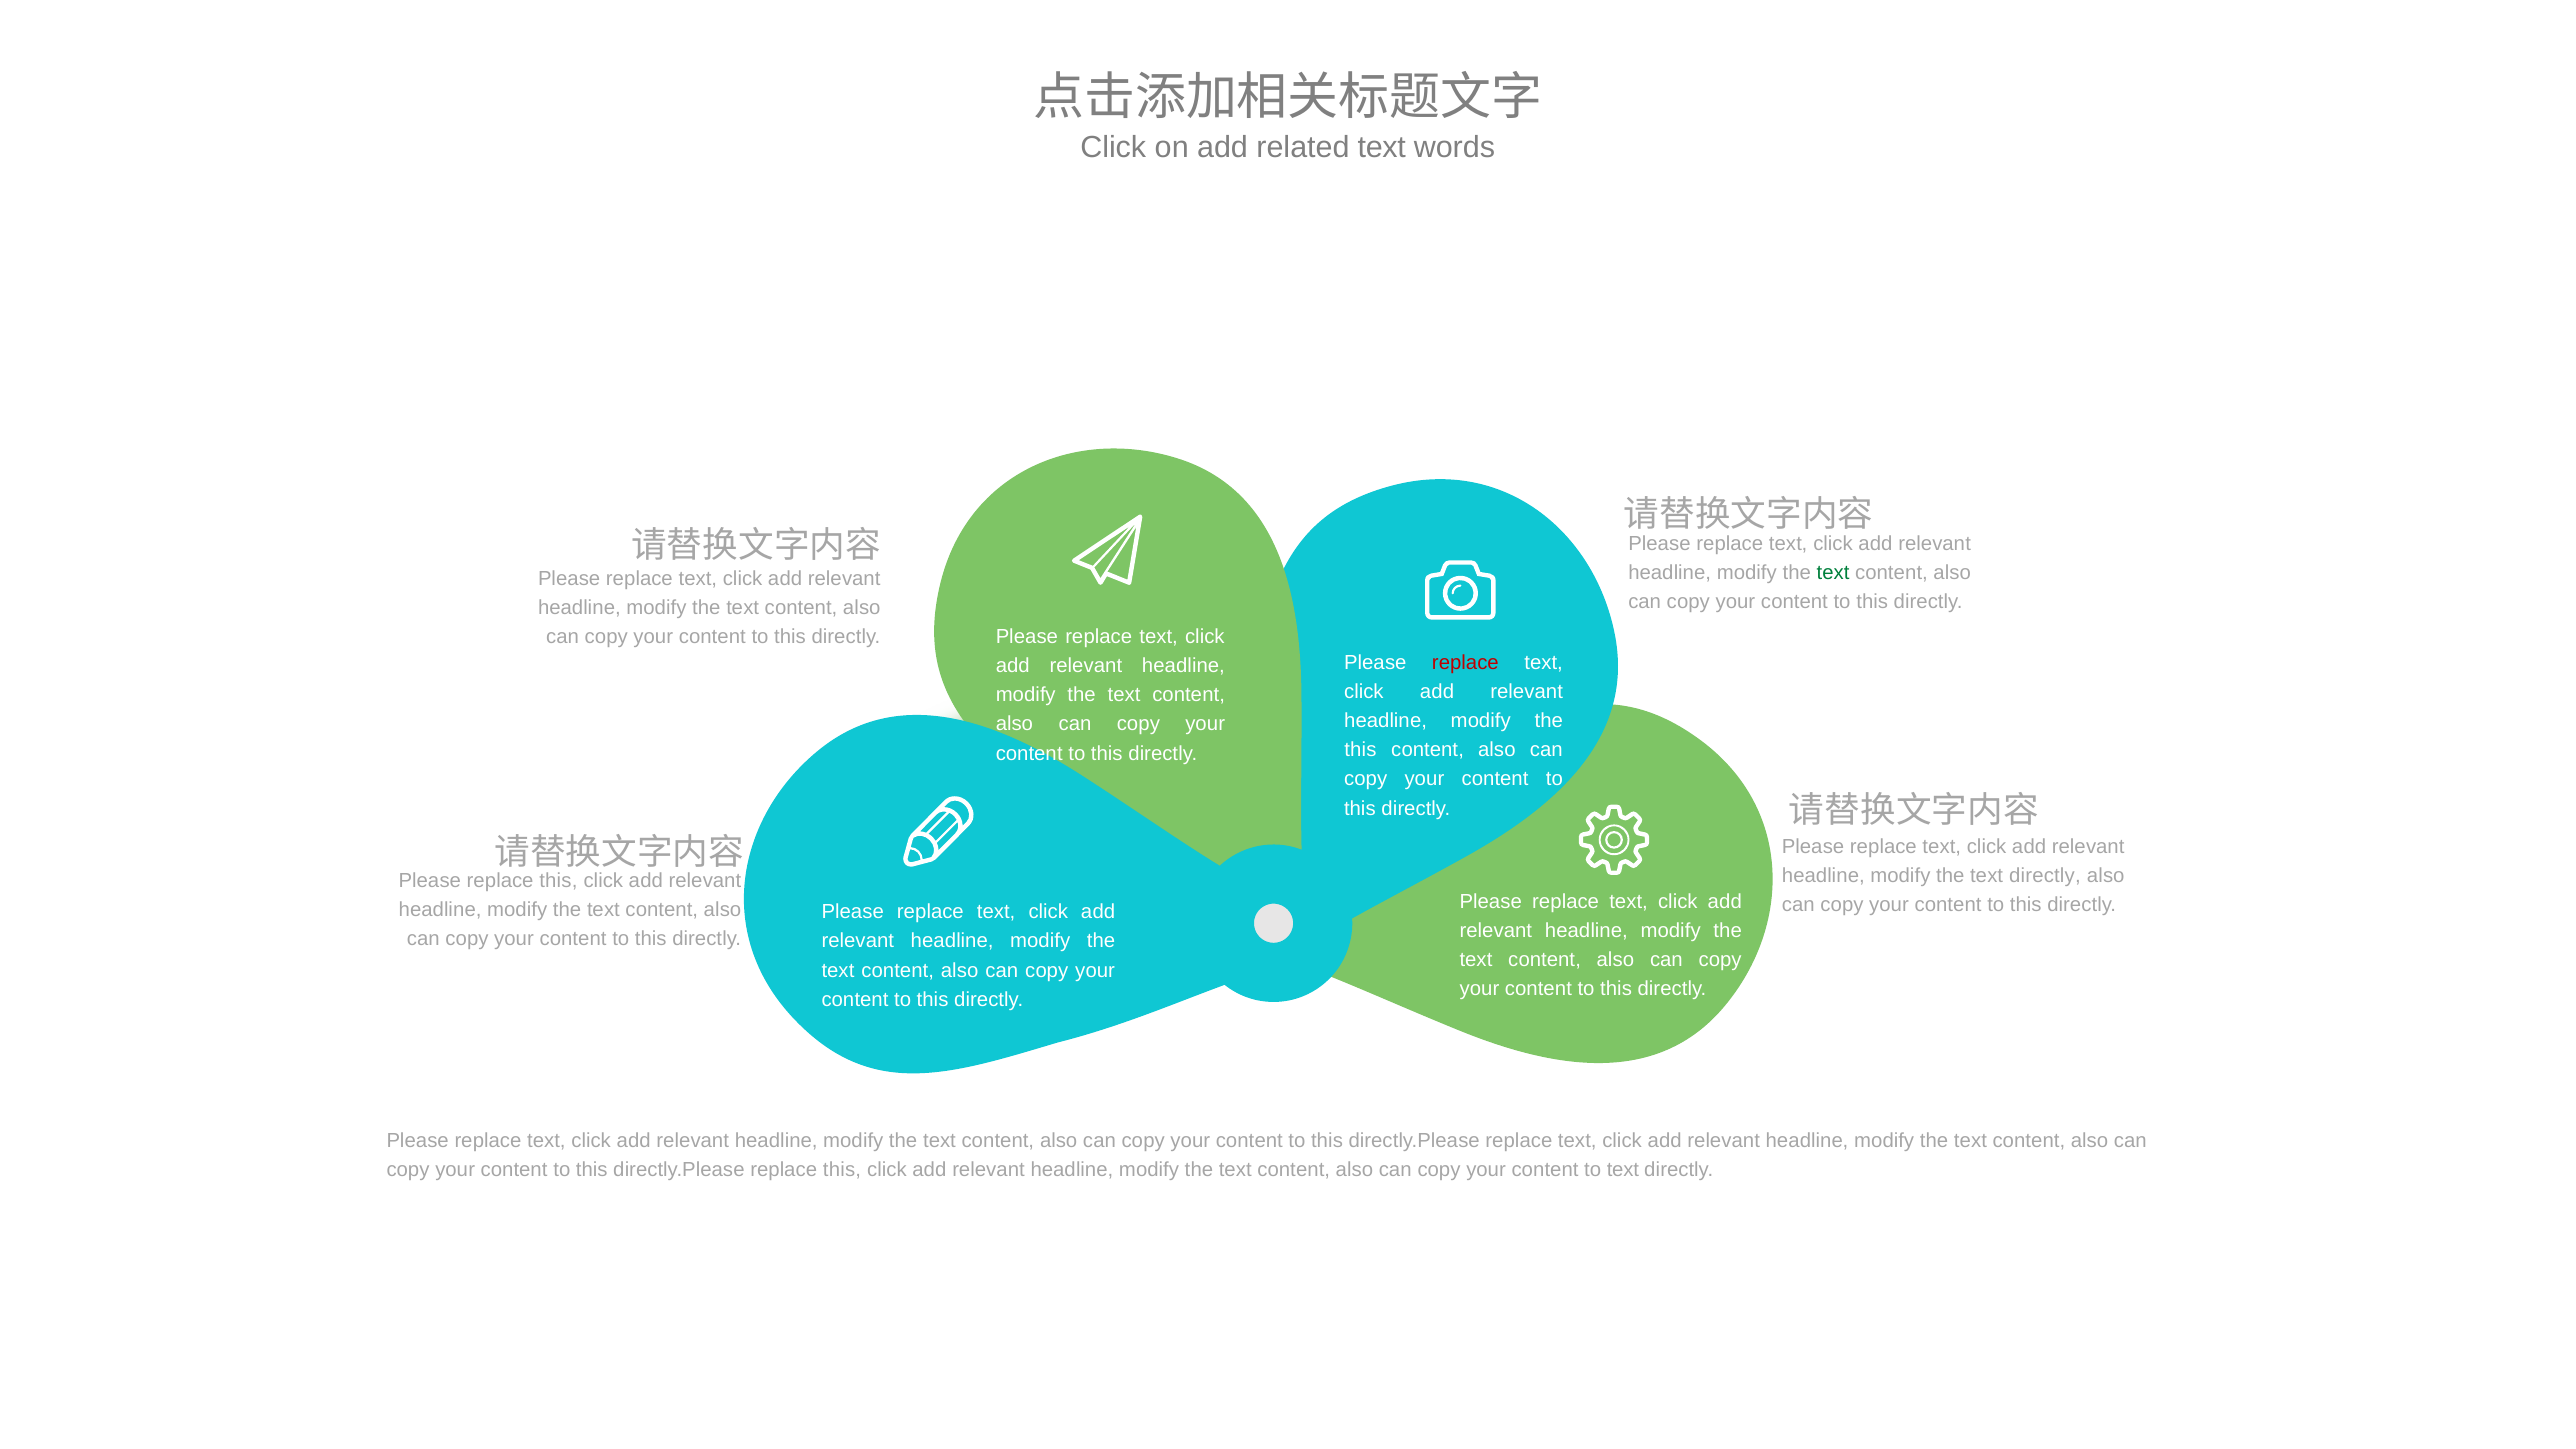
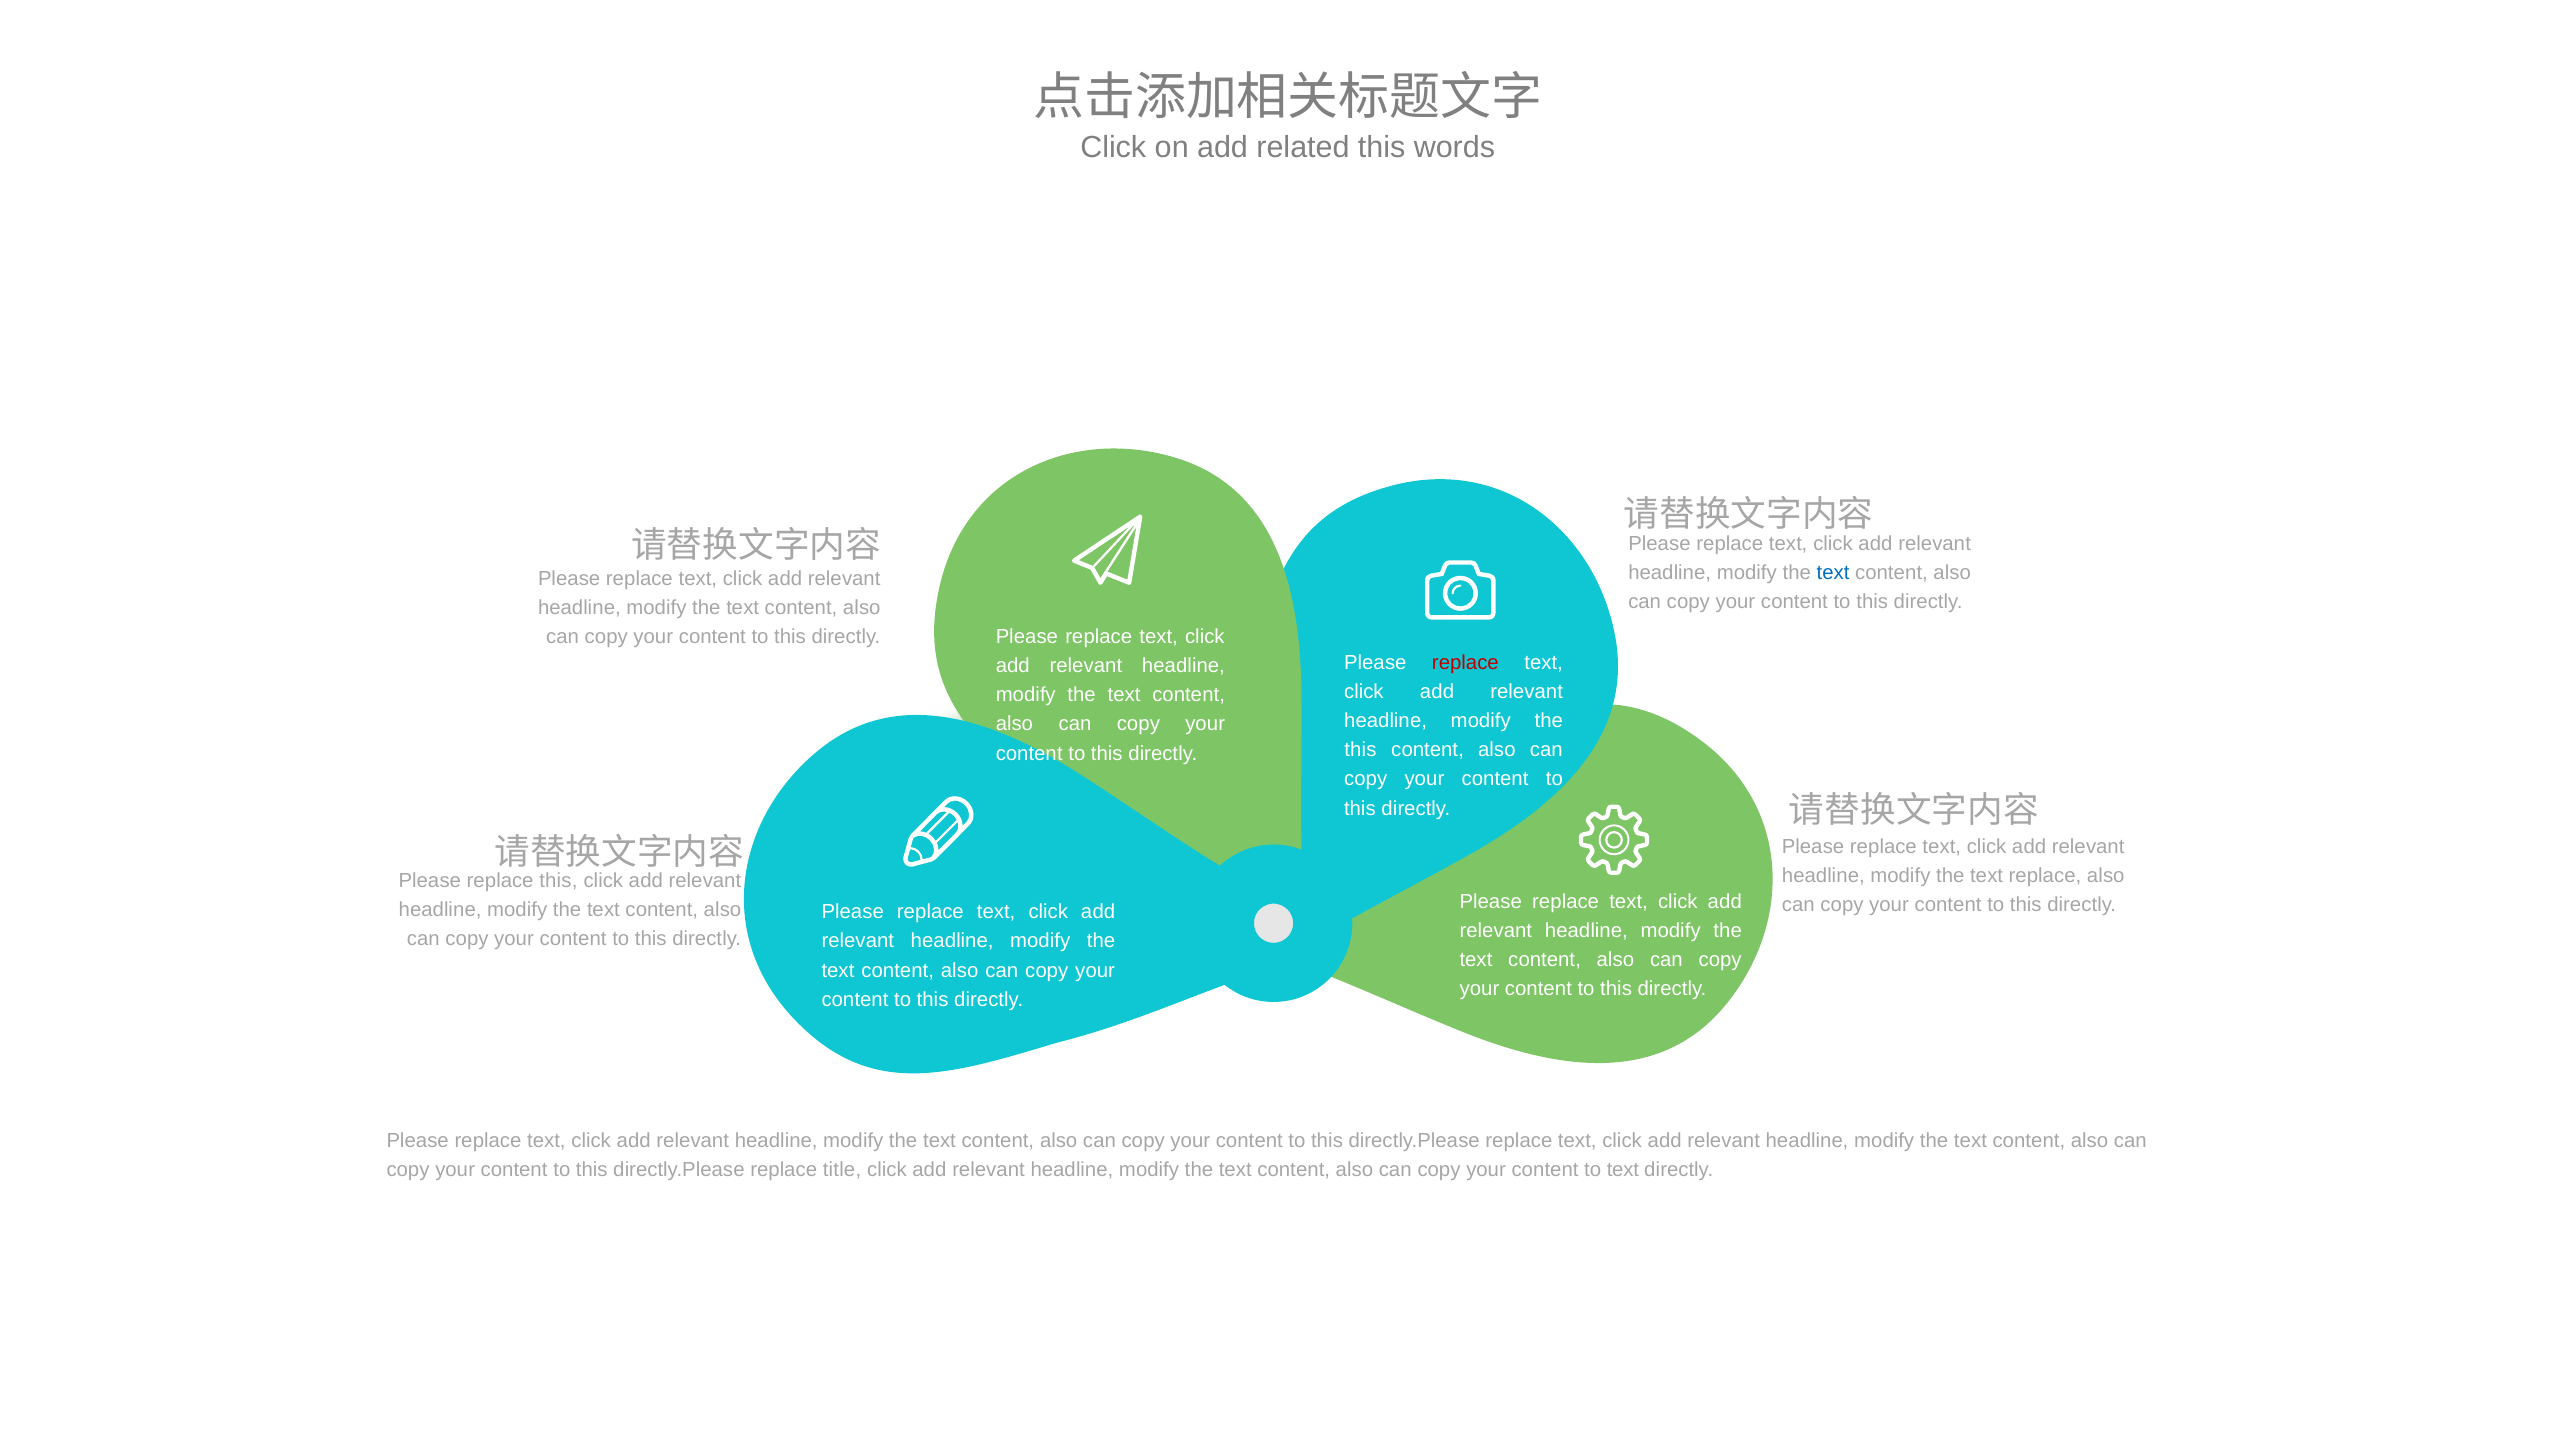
related text: text -> this (1382, 147)
text colour: green -> blue (1833, 573)
the text directly: directly -> replace (2045, 876)
directly.Please replace this: this -> title (842, 1169)
